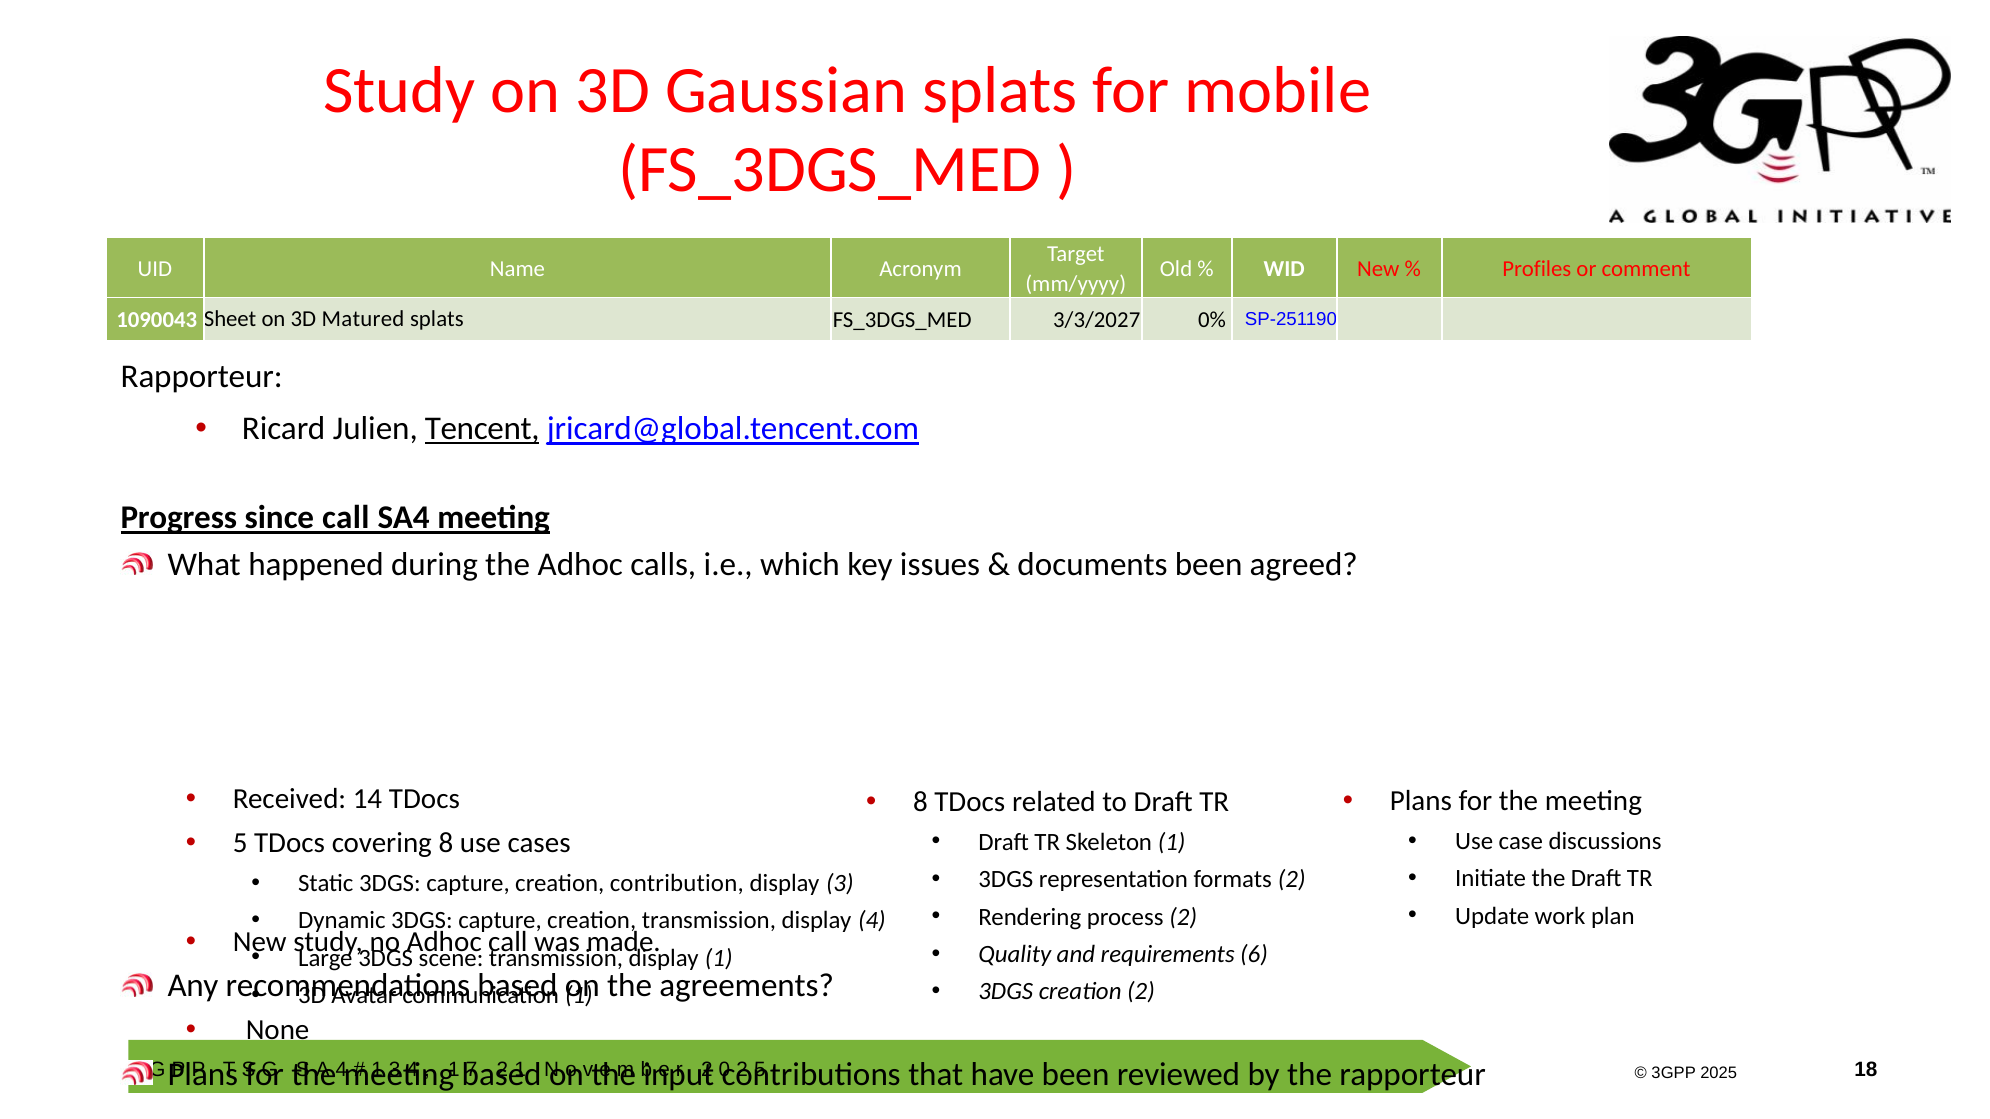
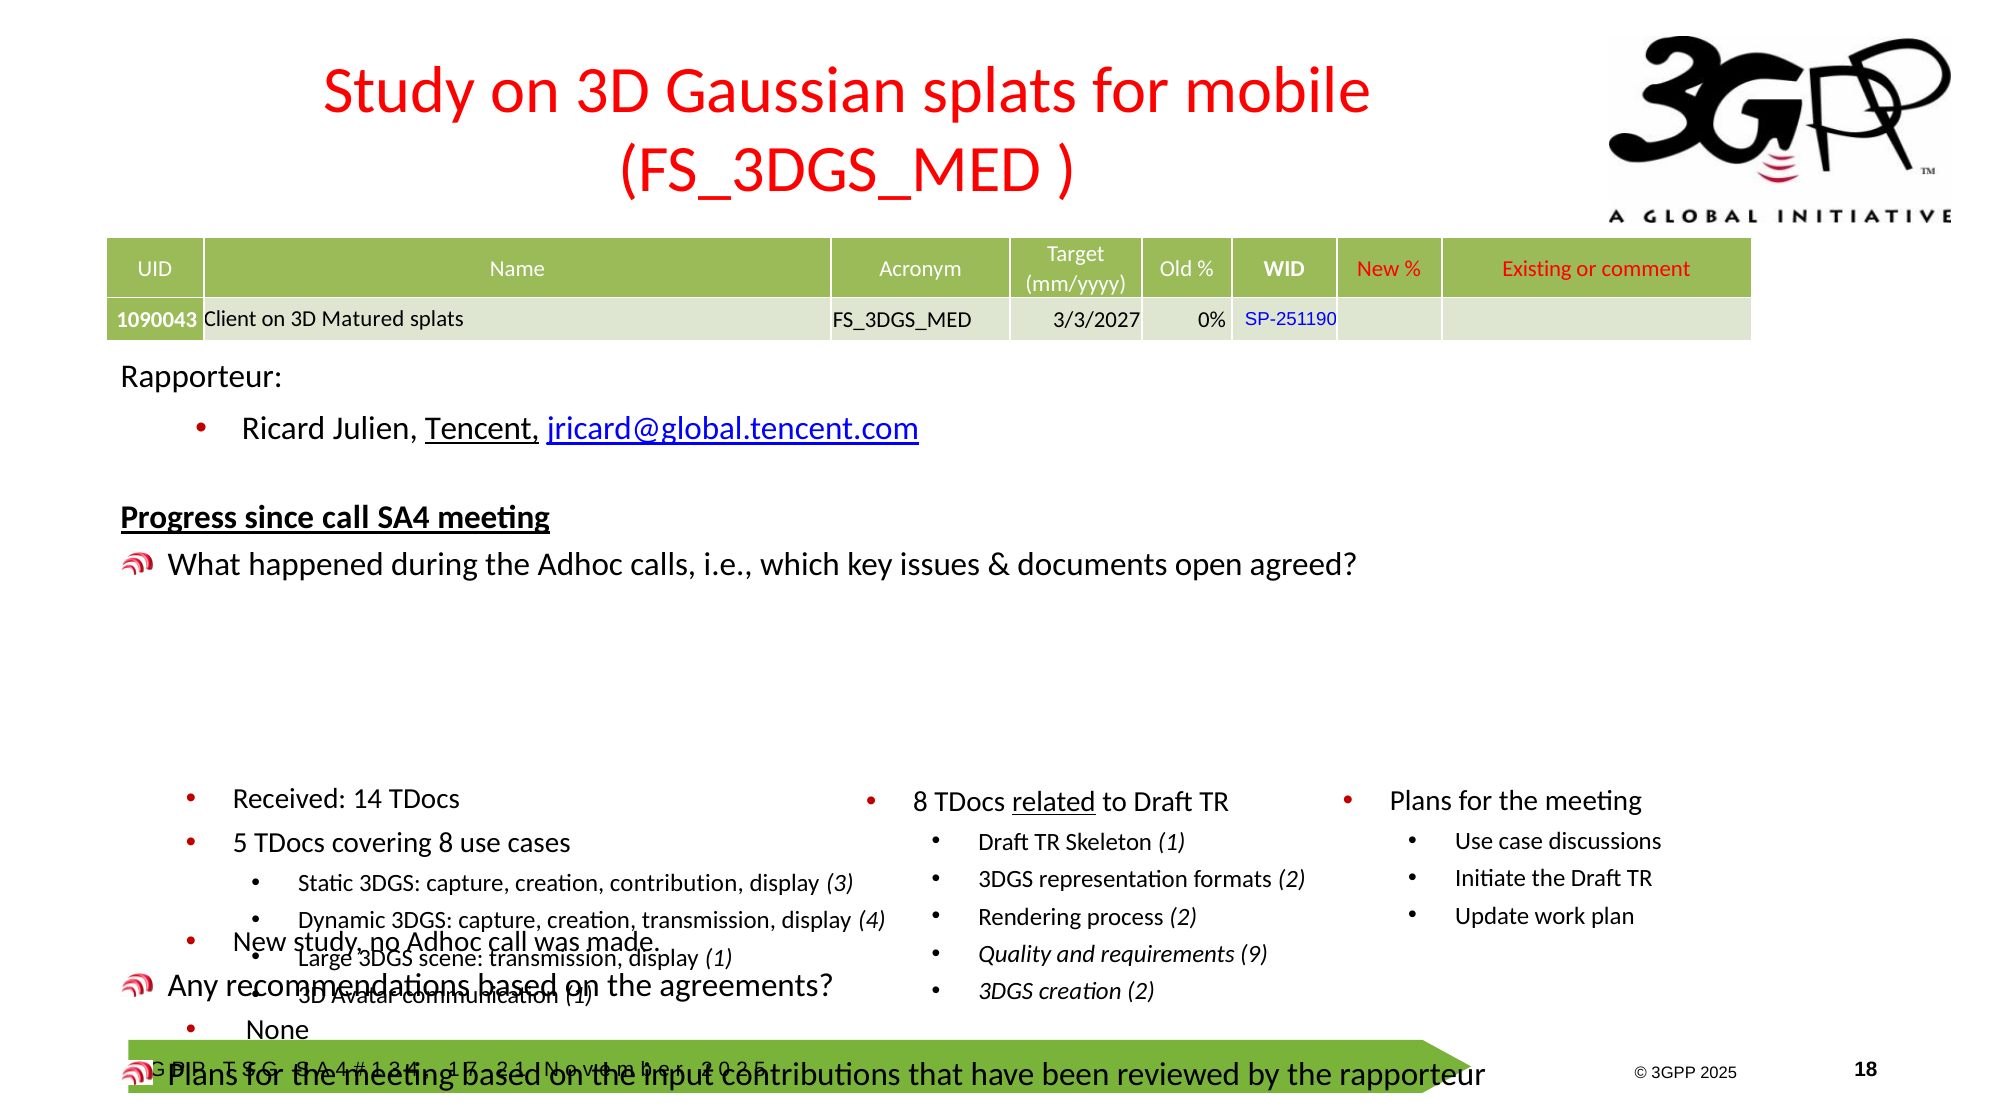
Profiles: Profiles -> Existing (1537, 269)
Sheet: Sheet -> Client (230, 319)
documents been: been -> open (1209, 565)
related underline: none -> present (1054, 802)
6: 6 -> 9 (1254, 955)
